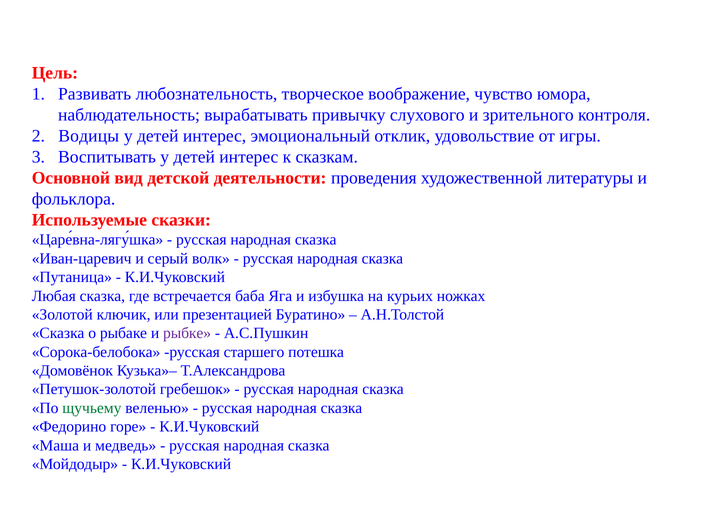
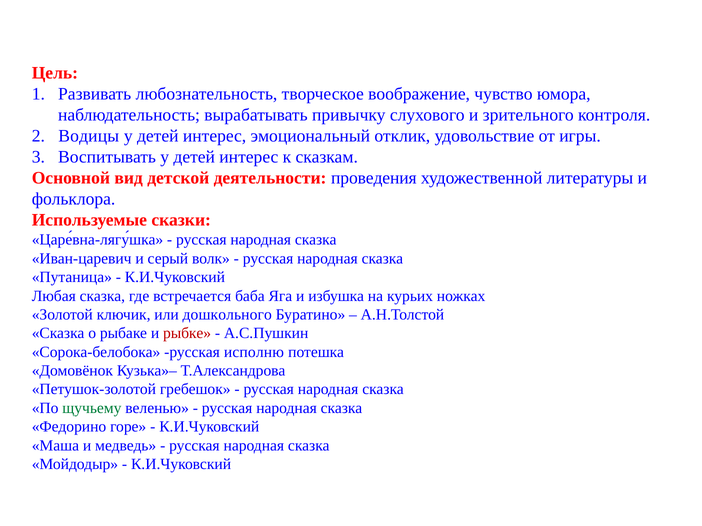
презентацией: презентацией -> дошкольного (227, 315)
рыбке colour: purple -> red (187, 334)
старшего: старшего -> исполню (254, 352)
